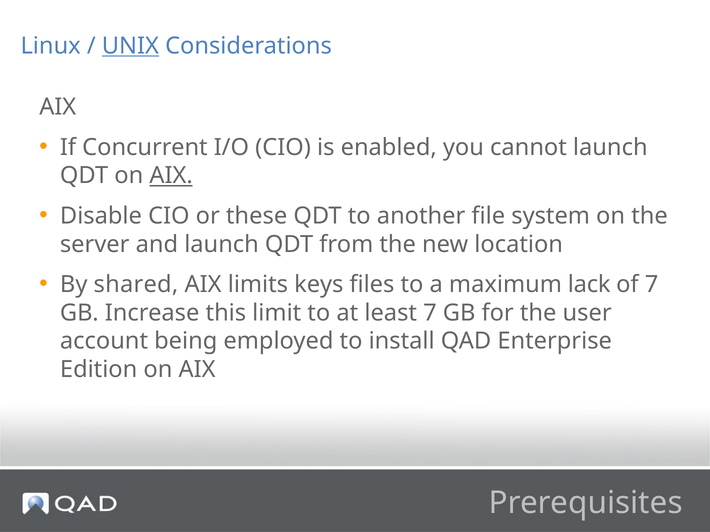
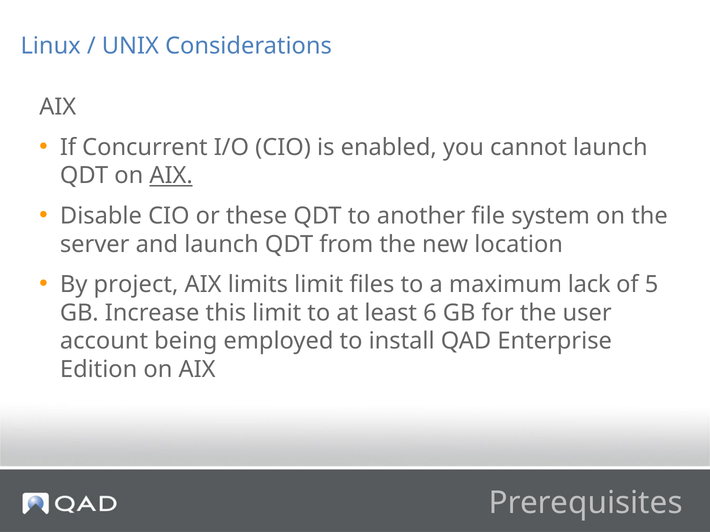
UNIX underline: present -> none (130, 46)
shared: shared -> project (136, 285)
limits keys: keys -> limit (319, 285)
of 7: 7 -> 5 (652, 285)
least 7: 7 -> 6 (430, 313)
